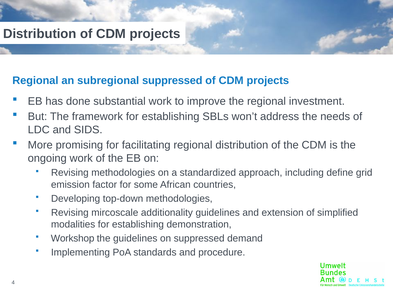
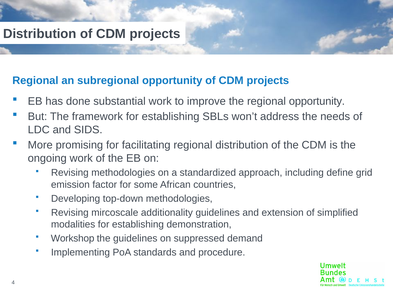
subregional suppressed: suppressed -> opportunity (172, 80)
regional investment: investment -> opportunity (317, 101)
